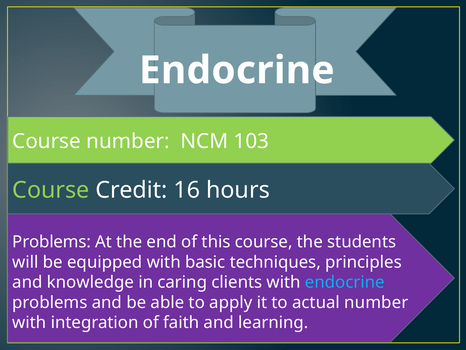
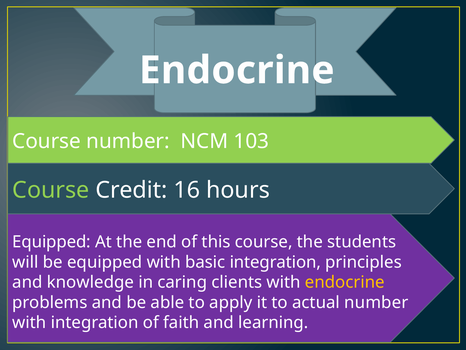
Problems: Problems -> Equipped (52, 242)
basic techniques: techniques -> integration (275, 262)
endocrine colour: light blue -> yellow (345, 282)
